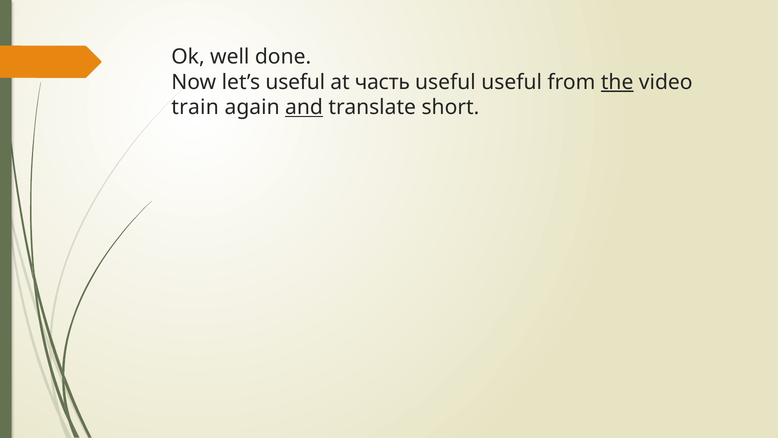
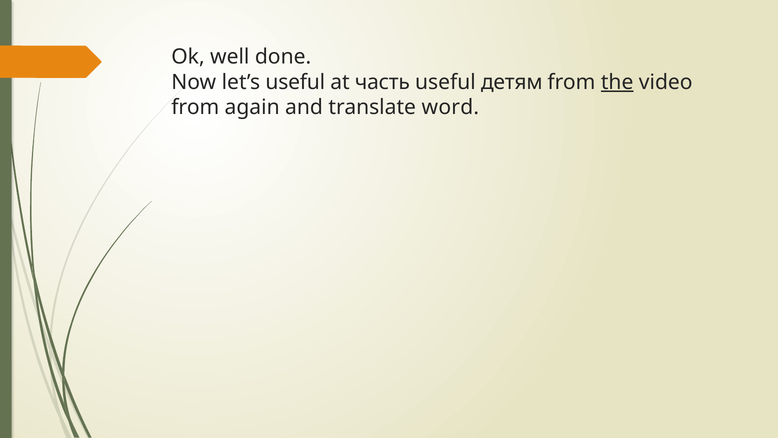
useful useful: useful -> детям (512, 82)
train: train -> from (195, 107)
and underline: present -> none (304, 107)
short: short -> word (450, 107)
